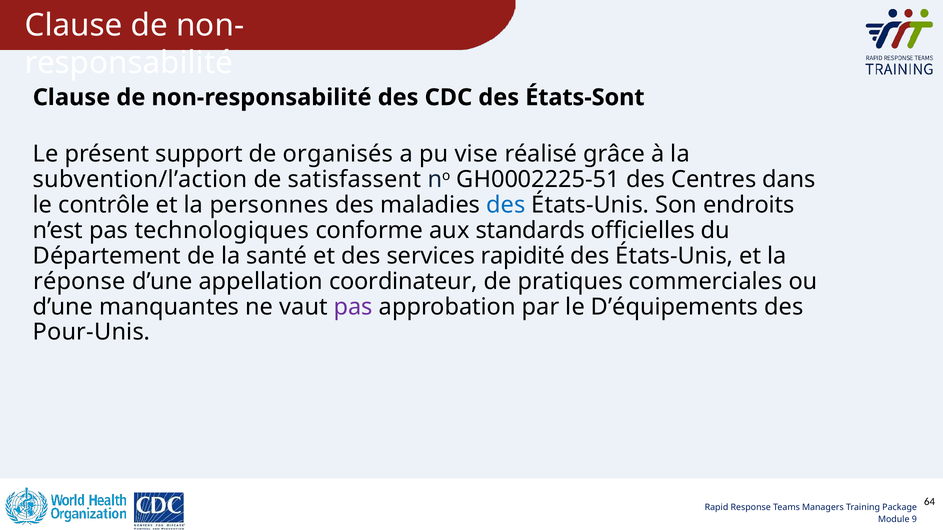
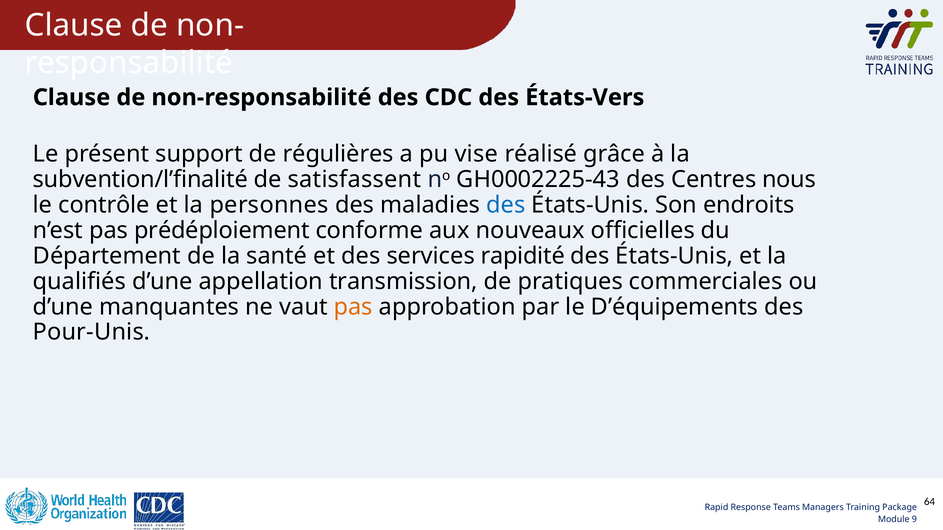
États-Sont: États-Sont -> États-Vers (585, 97)
organisés: organisés -> régulières (338, 154)
subvention/l’action: subvention/l’action -> subvention/l’finalité (140, 180)
GH0002225-51: GH0002225-51 -> GH0002225-43 (538, 180)
dans: dans -> nous (789, 180)
technologiques: technologiques -> prédéploiement (222, 231)
standards: standards -> nouveaux (530, 231)
réponse: réponse -> qualifiés (79, 282)
coordinateur: coordinateur -> transmission (403, 282)
pas colour: purple -> orange (353, 307)
